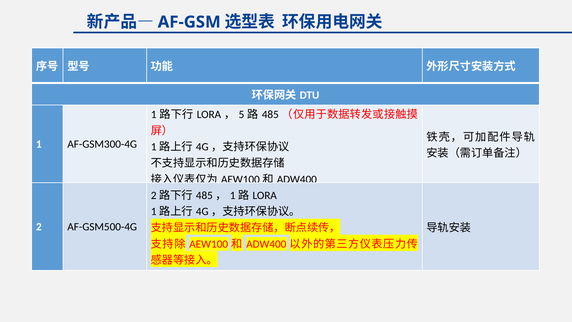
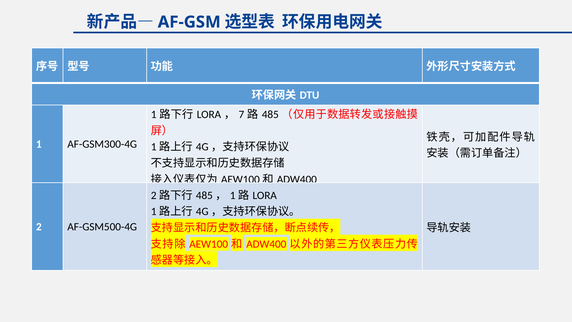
5: 5 -> 7 (241, 114)
